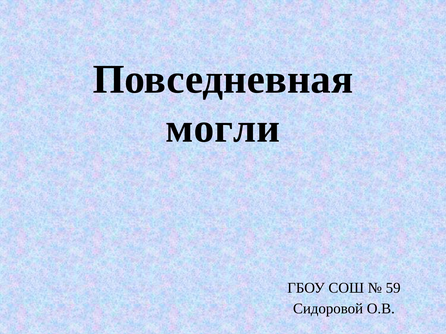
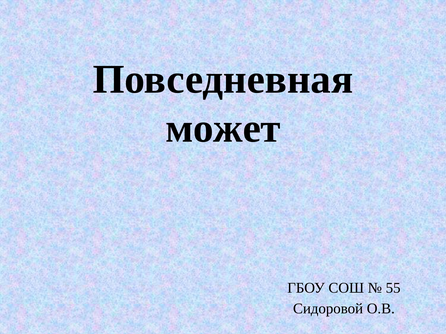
могли: могли -> может (223, 129)
59: 59 -> 55 (393, 288)
